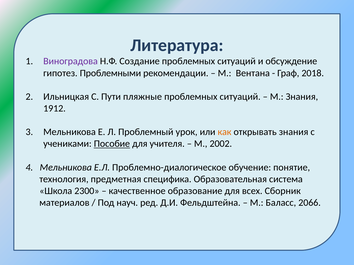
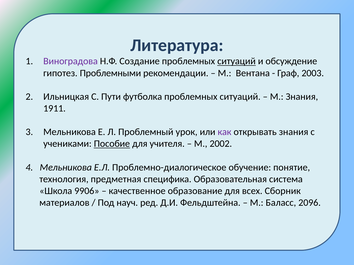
ситуаций underline: none -> present (237, 61)
2018: 2018 -> 2003 (313, 73)
пляжные: пляжные -> футболка (143, 97)
1912: 1912 -> 1911 (55, 109)
как colour: orange -> purple (225, 132)
2300: 2300 -> 9906 (87, 191)
2066: 2066 -> 2096 (310, 203)
